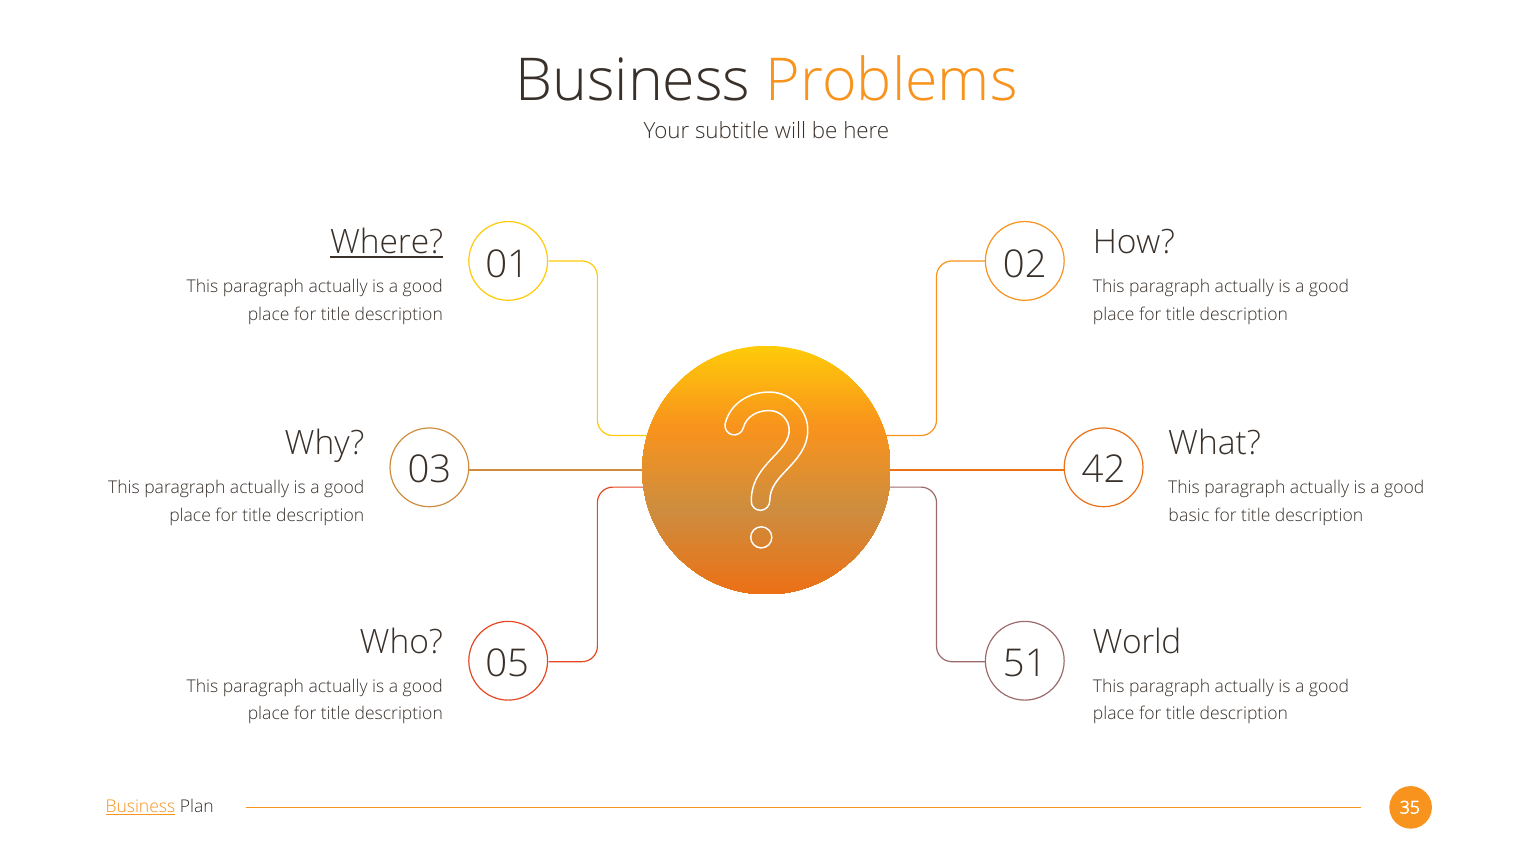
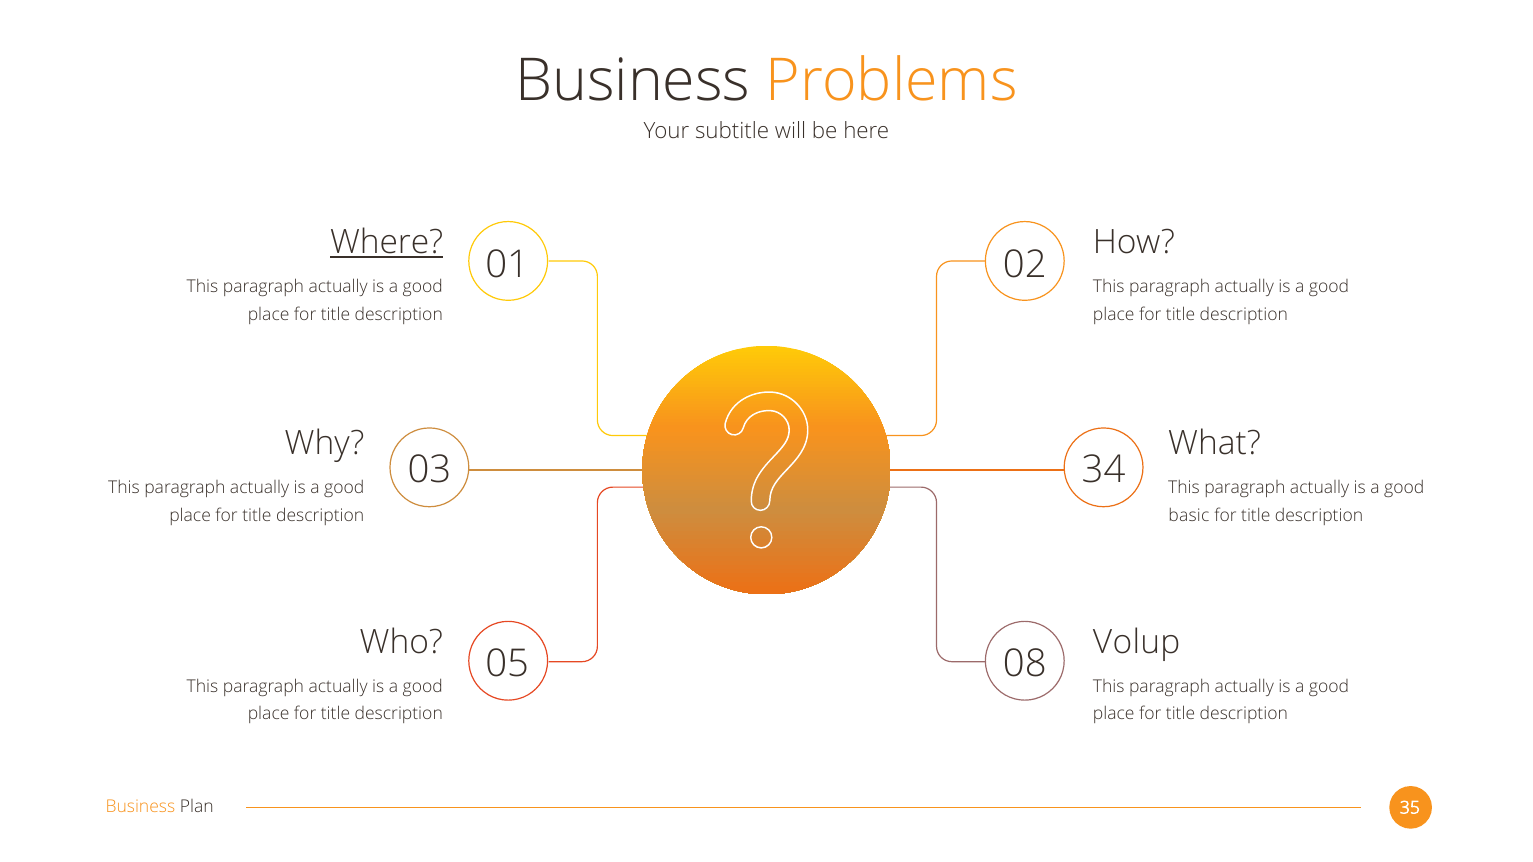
42: 42 -> 34 (1104, 470)
World: World -> Volup (1137, 642)
51: 51 -> 08 (1025, 664)
Business underline: present -> none (140, 807)
